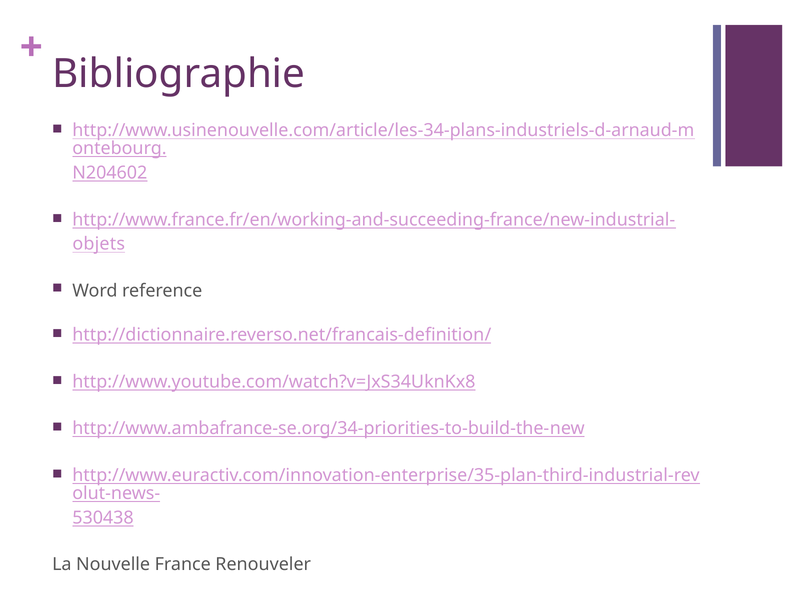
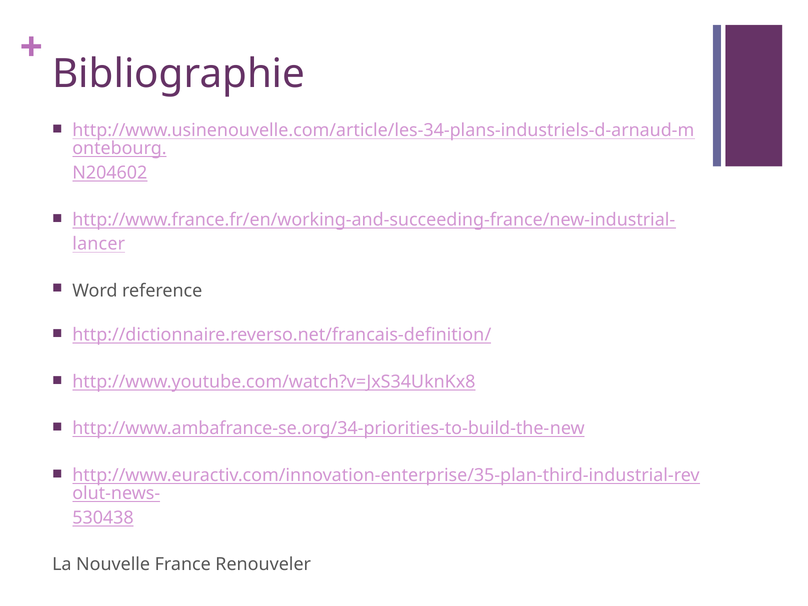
objets: objets -> lancer (99, 244)
